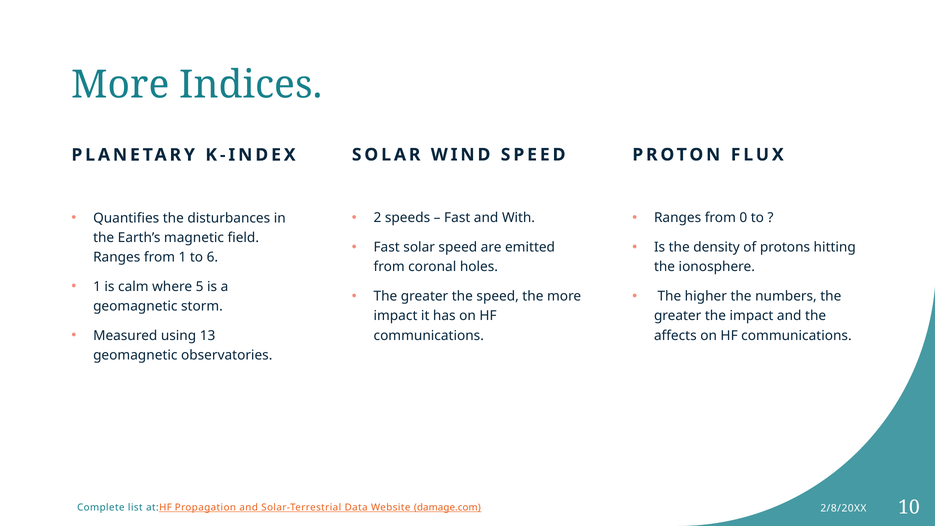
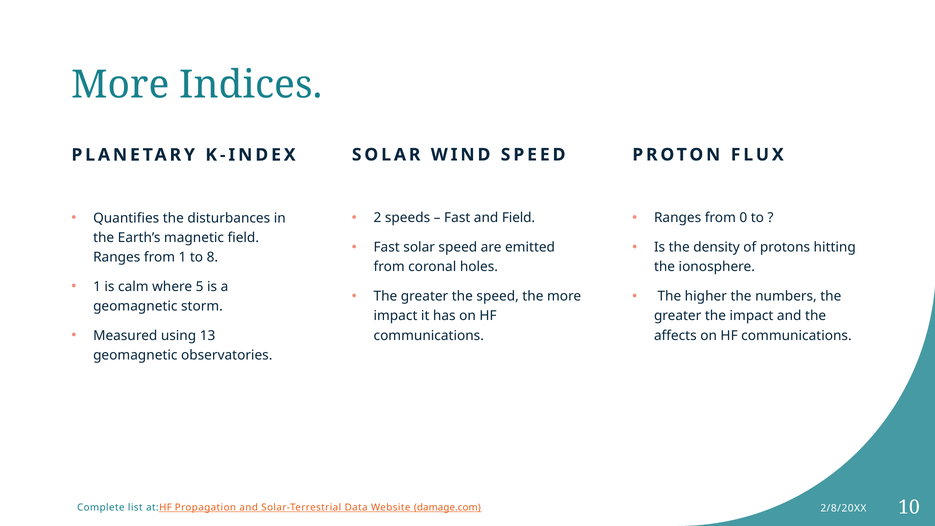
and With: With -> Field (519, 218)
6: 6 -> 8 (212, 257)
